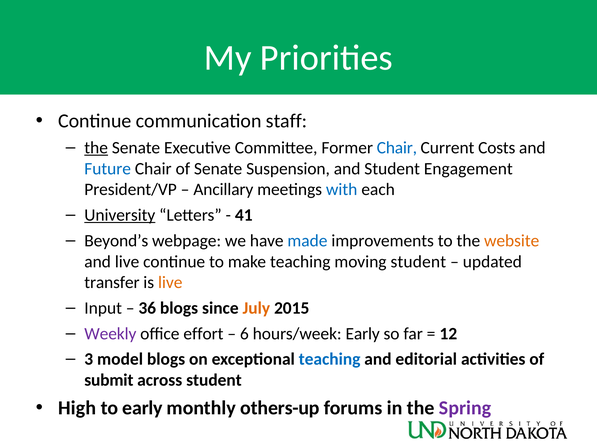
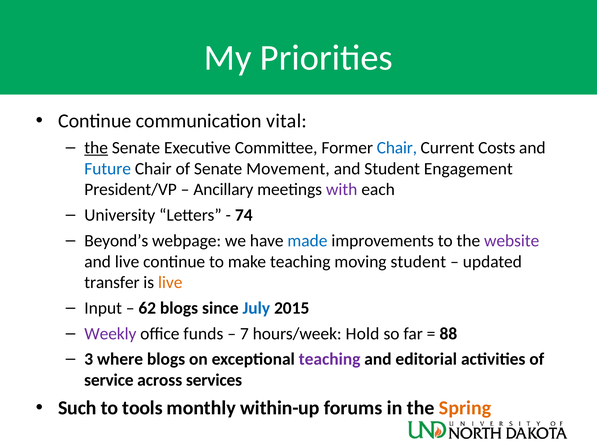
staff: staff -> vital (286, 121)
Suspension: Suspension -> Movement (288, 169)
with colour: blue -> purple (342, 189)
University underline: present -> none (120, 215)
41: 41 -> 74 (244, 215)
website colour: orange -> purple (512, 241)
36: 36 -> 62 (147, 308)
July colour: orange -> blue (256, 308)
effort: effort -> funds (203, 333)
6: 6 -> 7 (244, 333)
hours/week Early: Early -> Hold (363, 333)
12: 12 -> 88 (448, 333)
model: model -> where (120, 359)
teaching colour: blue -> purple (330, 359)
submit: submit -> service (109, 380)
across student: student -> services (214, 380)
High: High -> Such (77, 408)
to early: early -> tools (142, 408)
others-up: others-up -> within-up (280, 408)
Spring colour: purple -> orange (465, 408)
